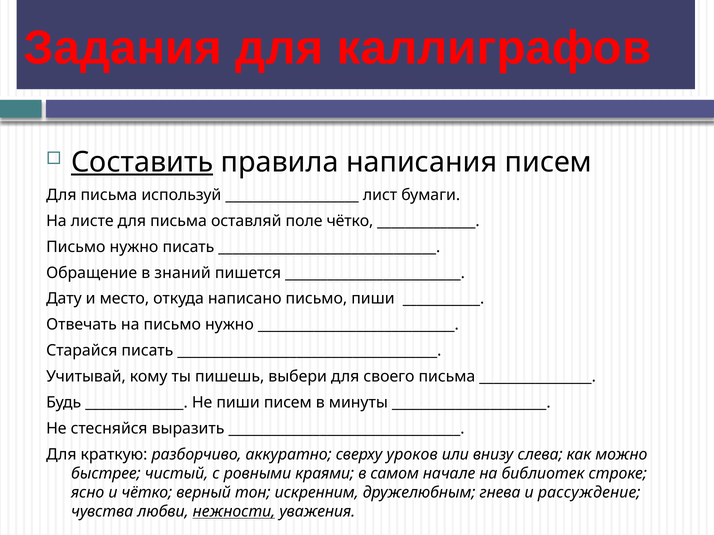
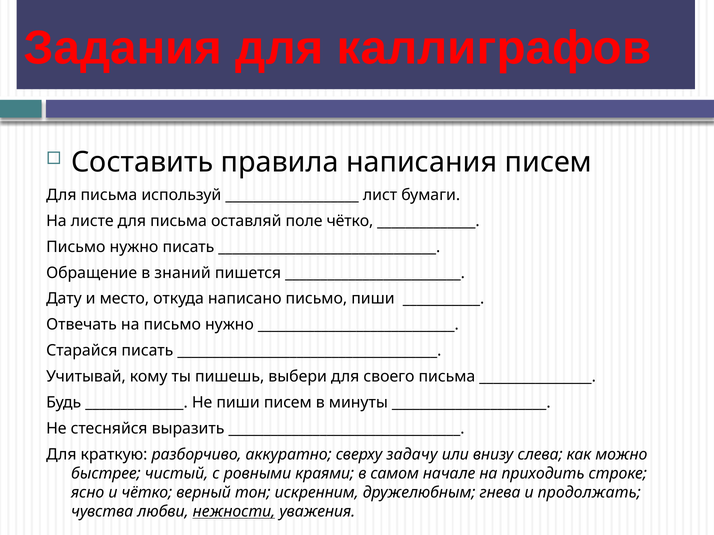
Составить underline: present -> none (142, 162)
уроков: уроков -> задачу (412, 455)
библиотек: библиотек -> приходить (543, 474)
рассуждение: рассуждение -> продолжать (589, 493)
